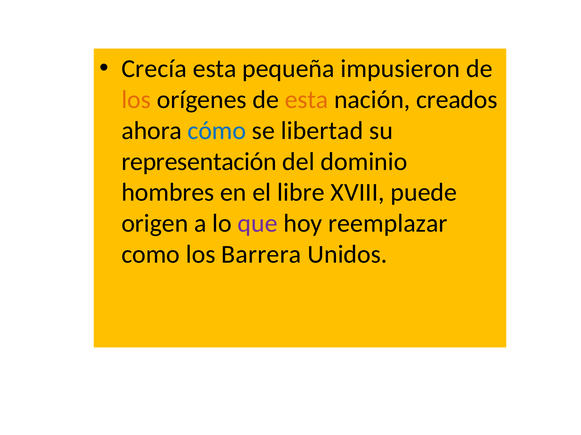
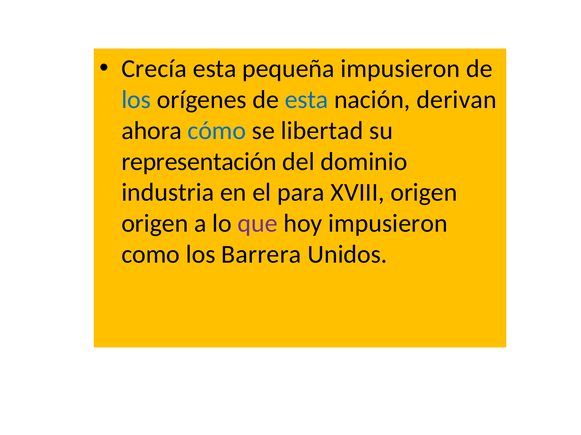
los colour: orange -> blue (136, 100)
esta colour: orange -> blue (307, 100)
creados: creados -> derivan (457, 100)
hombres: hombres -> industria (168, 193)
libre: libre -> para (301, 193)
XVIII puede: puede -> origen (424, 193)
hoy reemplazar: reemplazar -> impusieron (388, 224)
